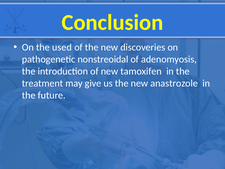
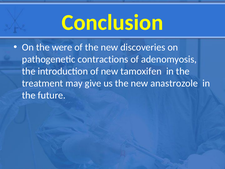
used: used -> were (62, 47)
nonstreoidal: nonstreoidal -> contractions (103, 59)
